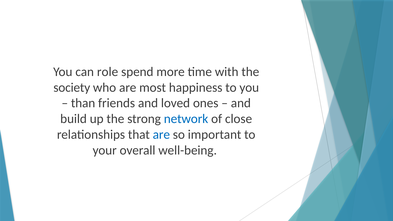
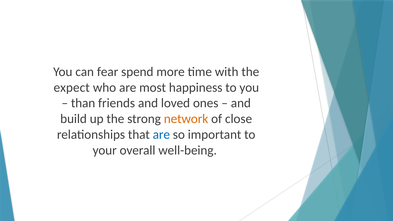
role: role -> fear (108, 72)
society: society -> expect (72, 87)
network colour: blue -> orange (186, 119)
